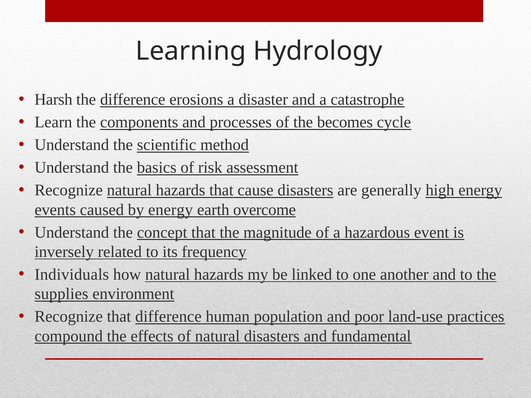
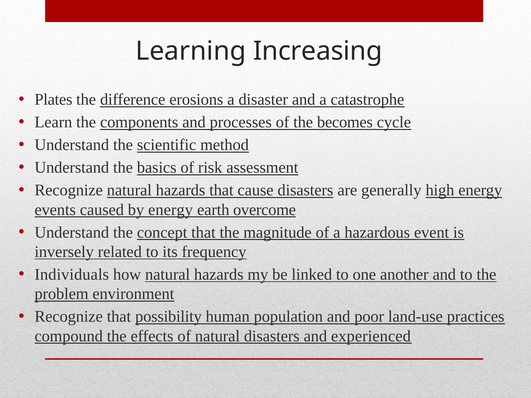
Hydrology: Hydrology -> Increasing (318, 51)
Harsh: Harsh -> Plates (53, 100)
supplies: supplies -> problem (61, 294)
that difference: difference -> possibility (169, 317)
fundamental: fundamental -> experienced (371, 336)
